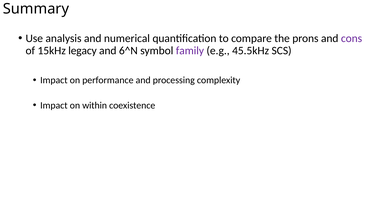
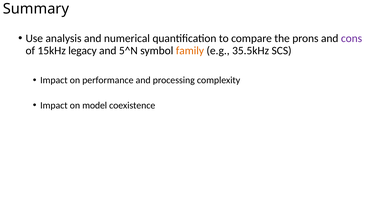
6^N: 6^N -> 5^N (128, 51)
family colour: purple -> orange (190, 51)
45.5kHz: 45.5kHz -> 35.5kHz (251, 51)
within: within -> model (95, 105)
